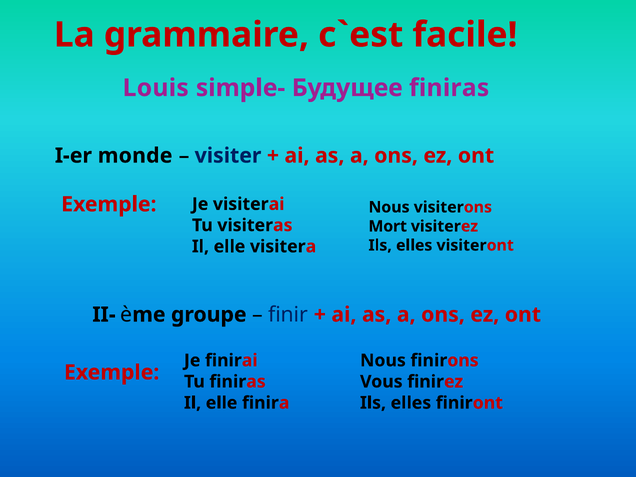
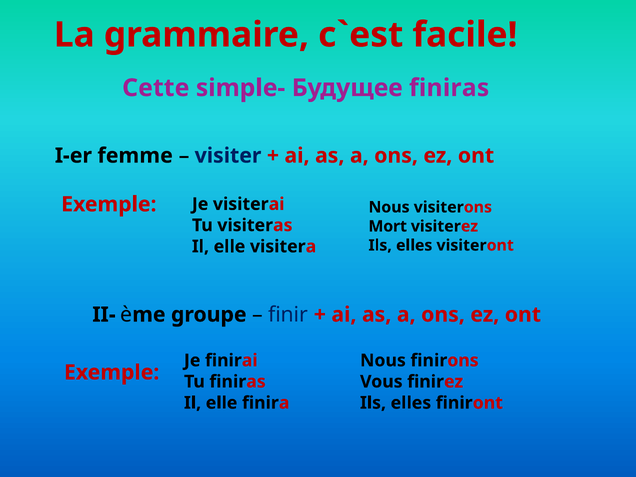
Louis: Louis -> Cette (156, 88)
monde: monde -> femme (135, 156)
